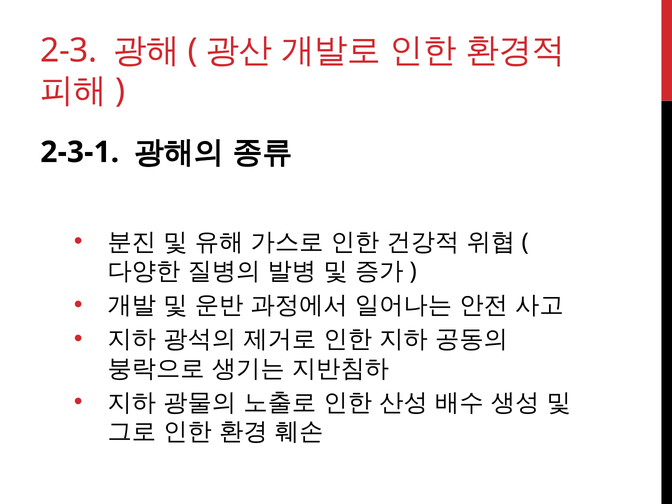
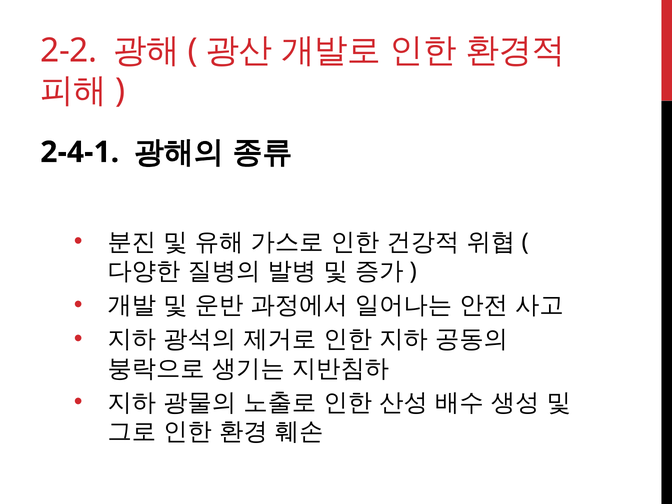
2-3: 2-3 -> 2-2 (69, 51)
2-3-1: 2-3-1 -> 2-4-1 (80, 152)
